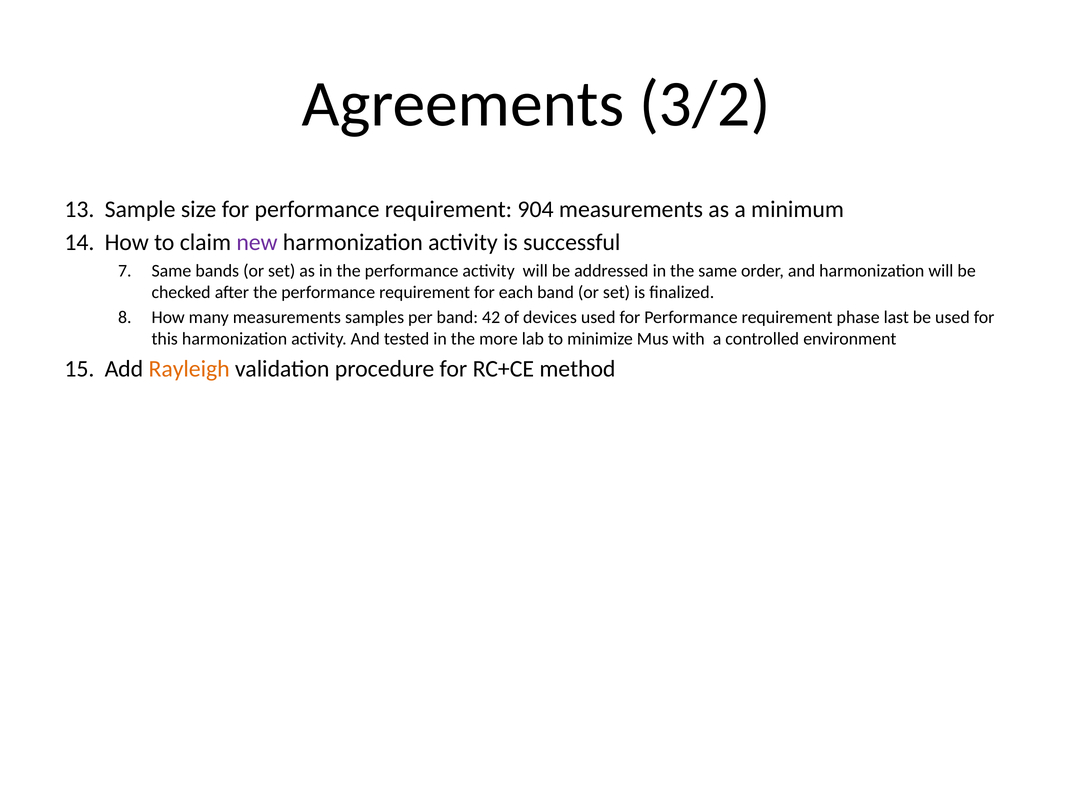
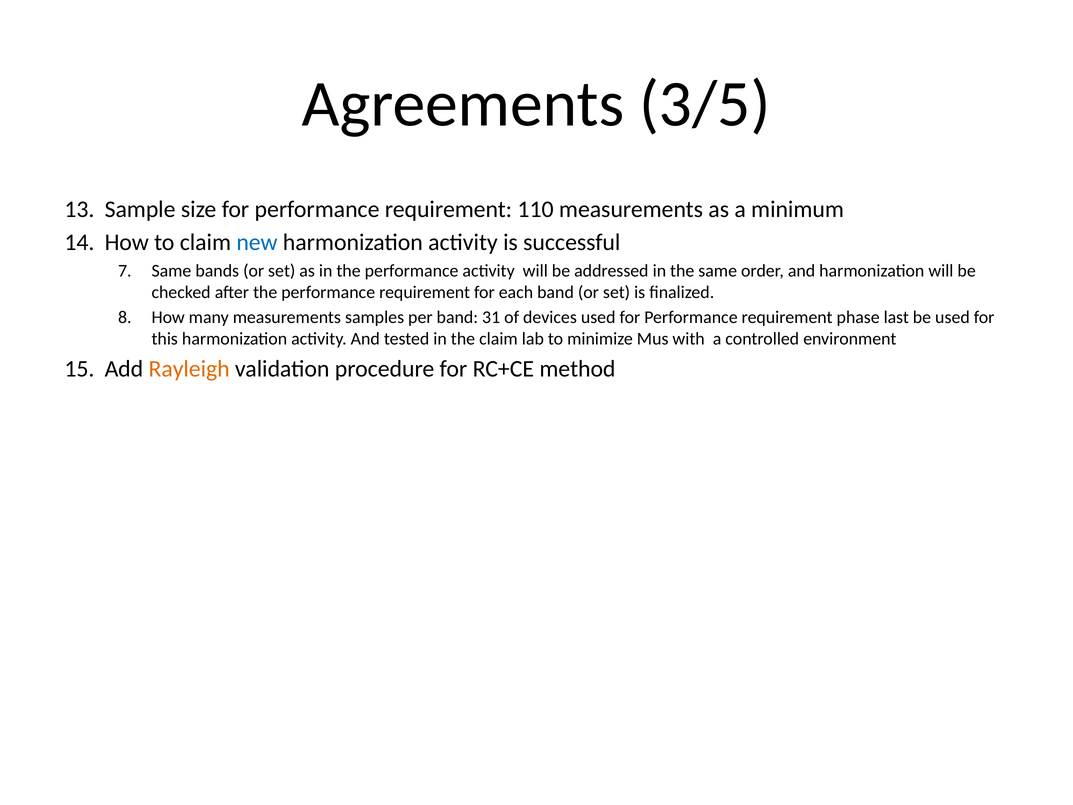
3/2: 3/2 -> 3/5 (705, 104)
904: 904 -> 110 (536, 209)
new colour: purple -> blue (257, 242)
42: 42 -> 31 (491, 317)
the more: more -> claim (498, 339)
